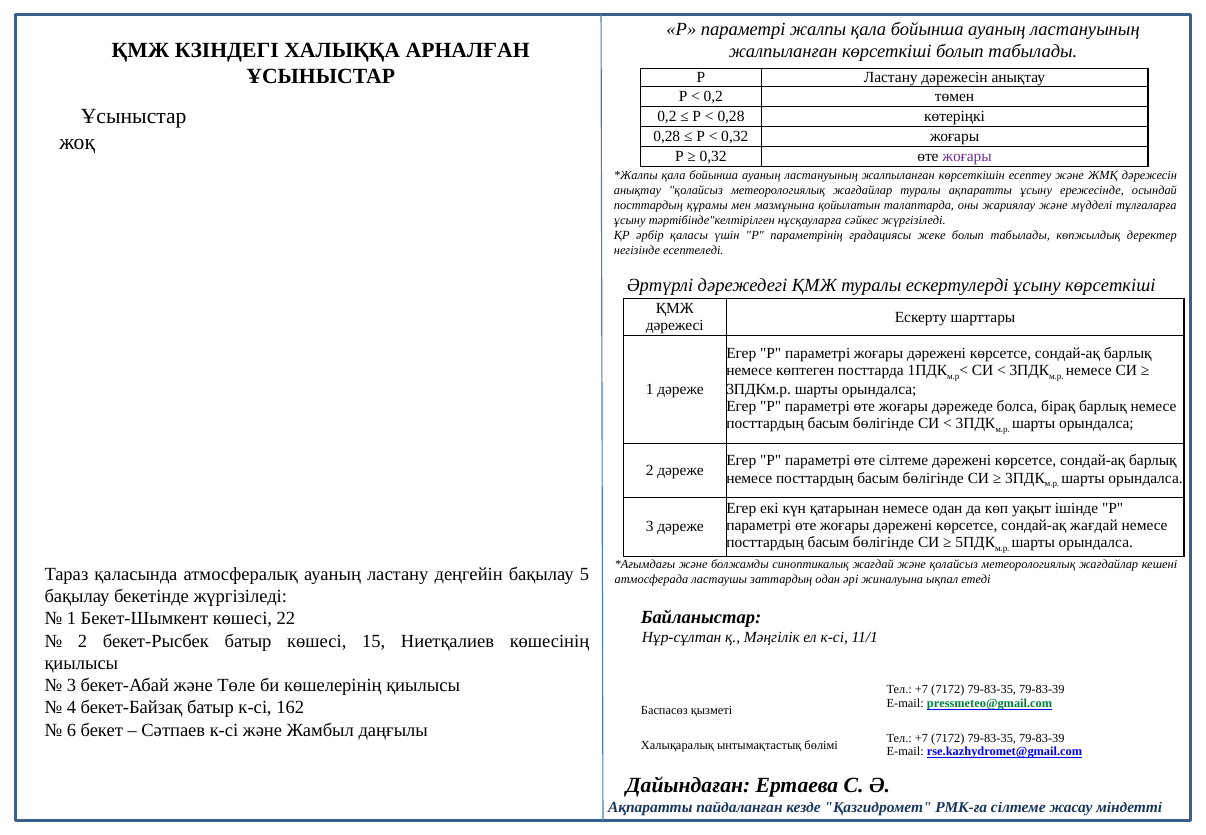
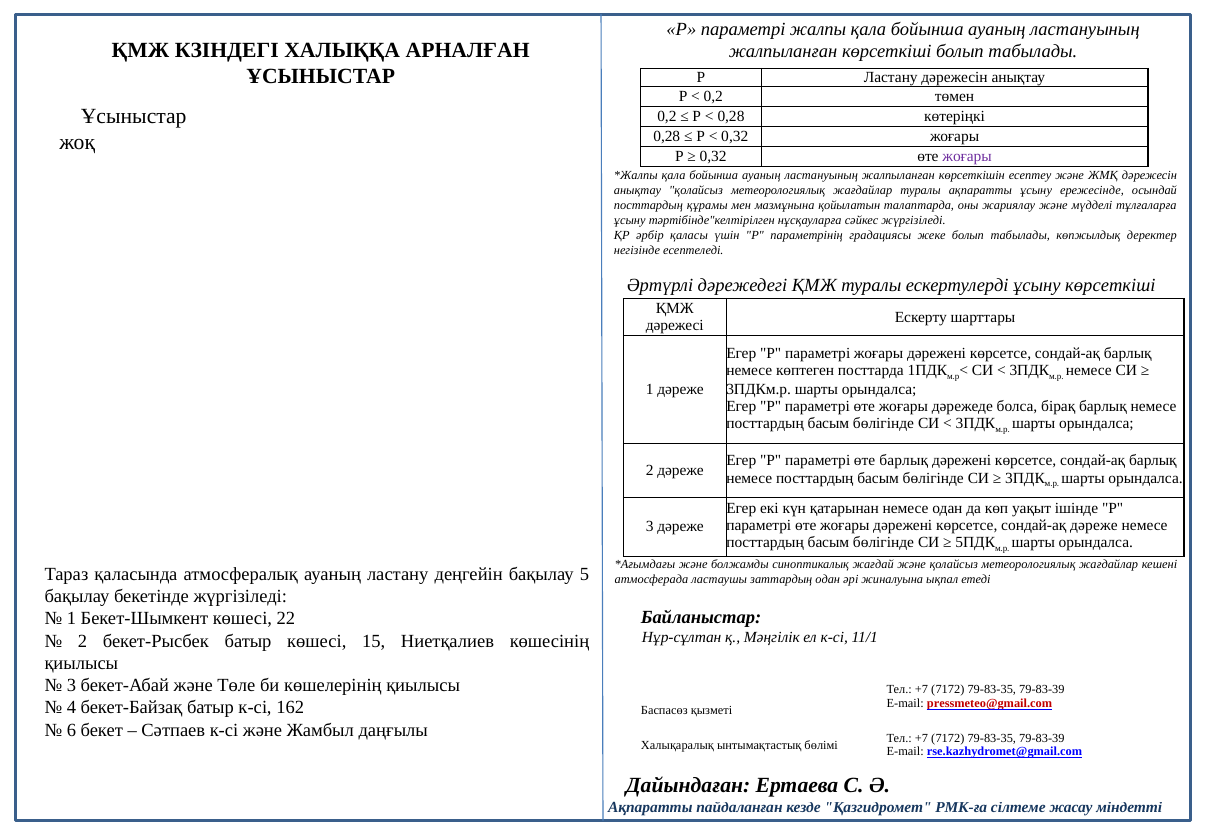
өте сілтеме: сілтеме -> барлық (904, 461)
сондай-ақ жағдай: жағдай -> дәреже (1094, 526)
pressmeteo@gmail.com colour: green -> red (990, 704)
